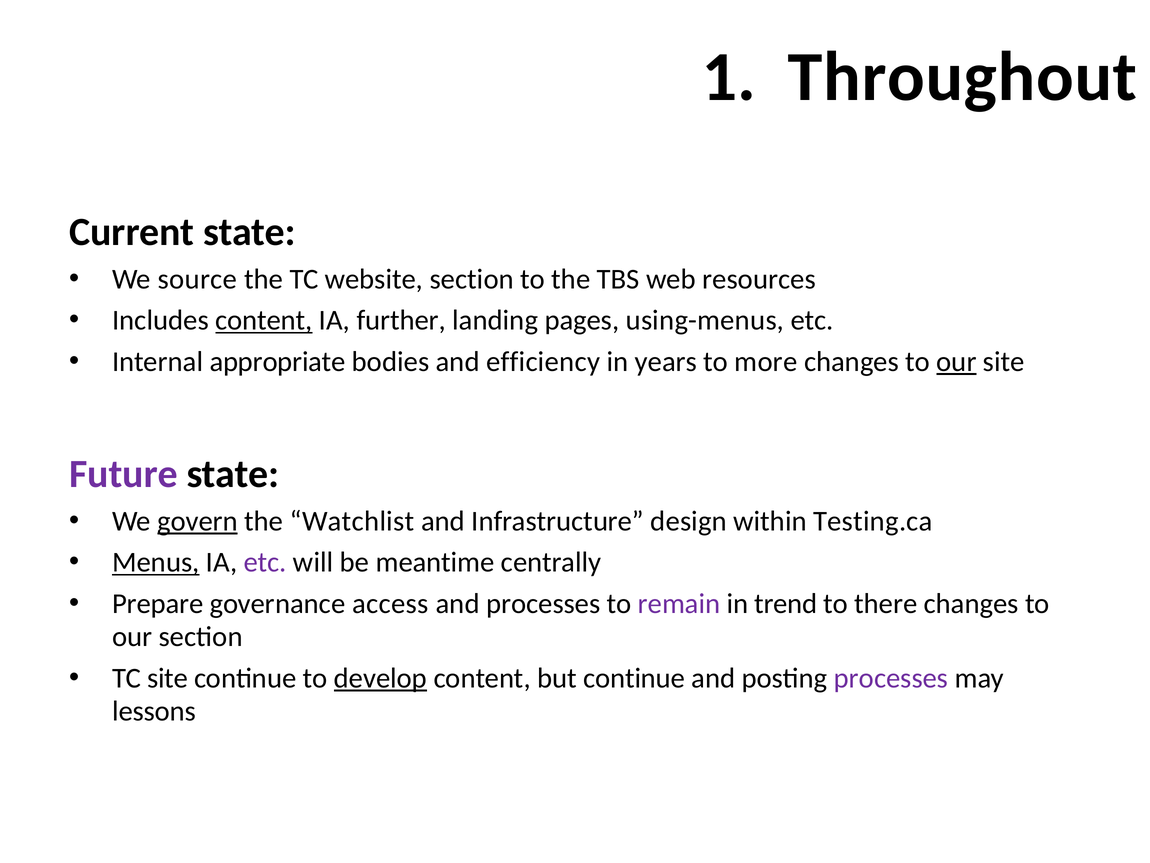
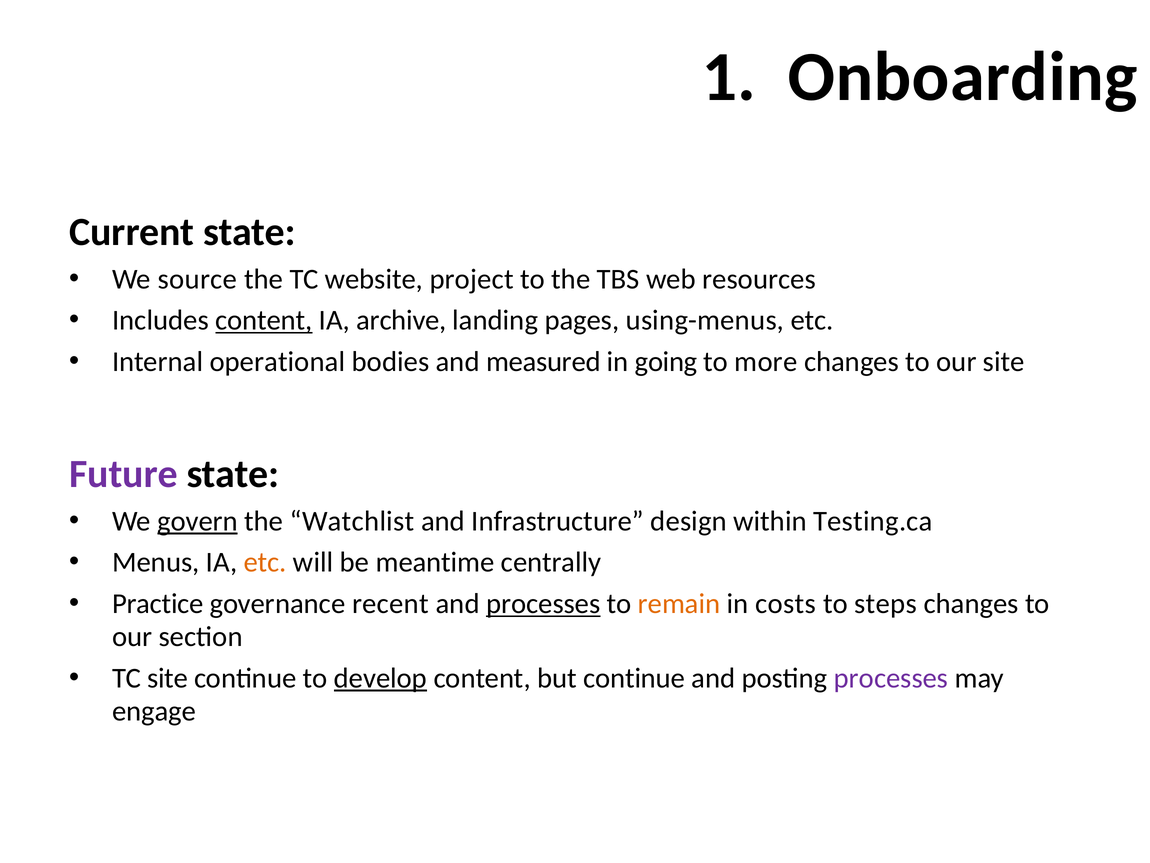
Throughout: Throughout -> Onboarding (963, 77)
website section: section -> project (472, 279)
further: further -> archive (401, 320)
appropriate: appropriate -> operational (277, 361)
efficiency: efficiency -> measured (543, 361)
years: years -> going (666, 361)
our underline: present -> none (956, 361)
Menus underline: present -> none (156, 562)
etc colour: purple -> orange (265, 562)
Prepare: Prepare -> Practice (158, 603)
access: access -> recent (390, 603)
processes underline: none -> present (543, 603)
remain colour: purple -> orange (679, 603)
trend: trend -> costs (786, 603)
there: there -> steps (886, 603)
lessons: lessons -> engage (154, 711)
